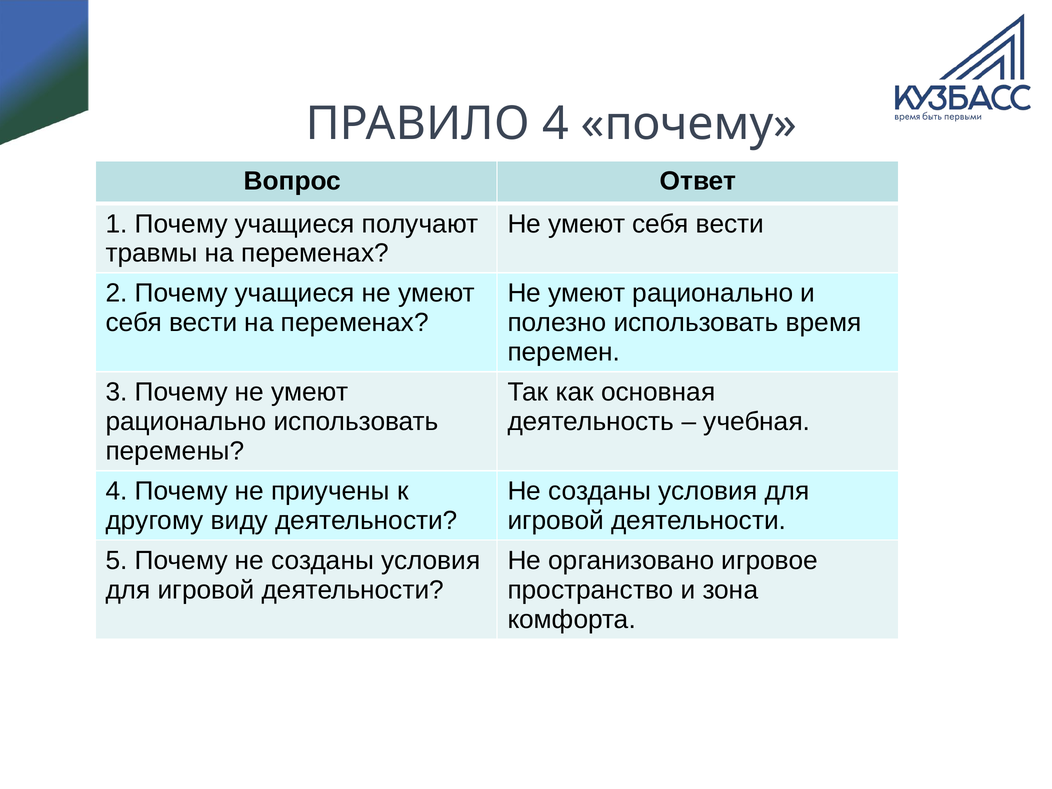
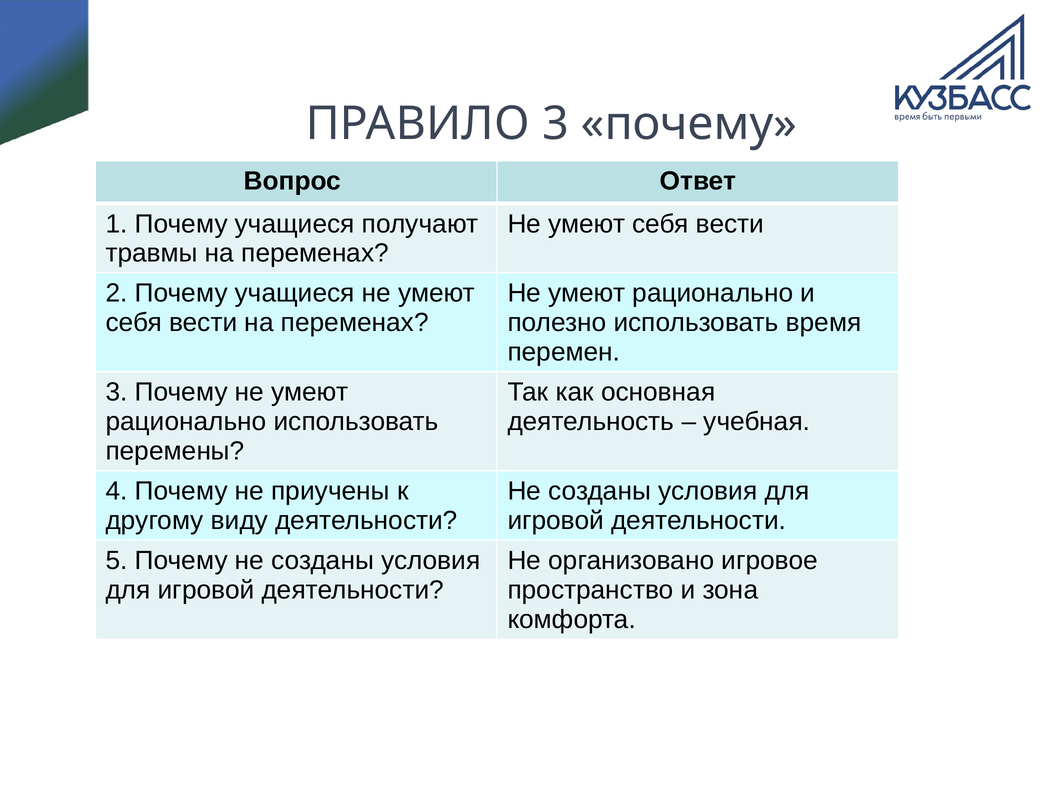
ПРАВИЛО 4: 4 -> 3 (555, 124)
